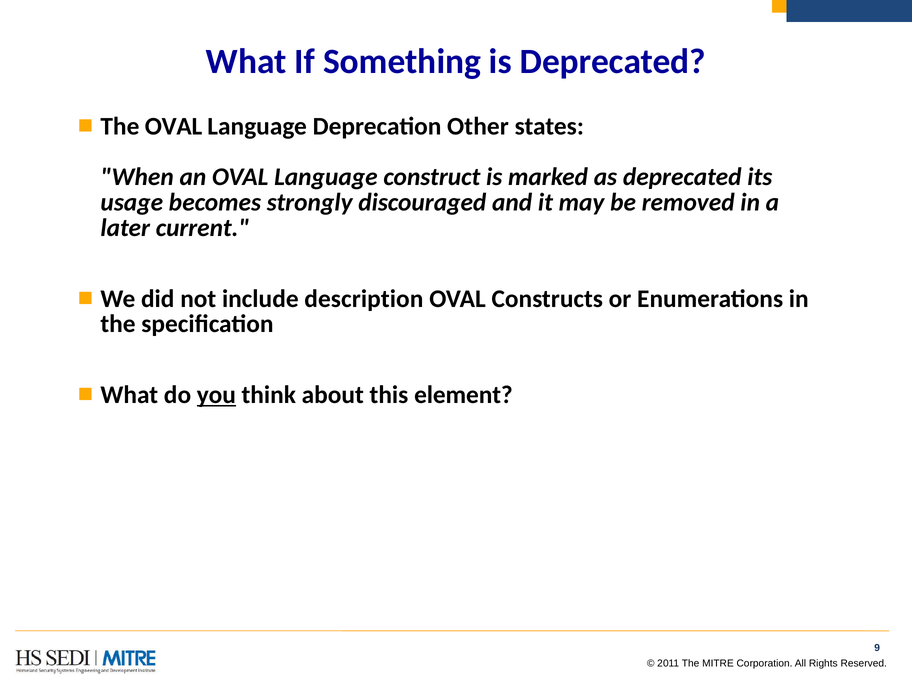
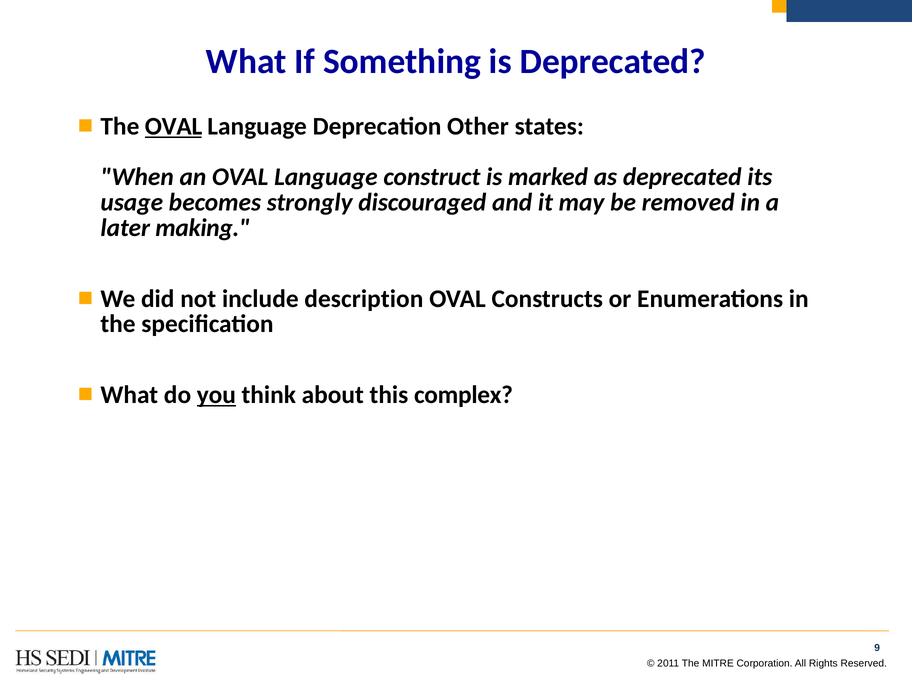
OVAL underline: none -> present (174, 126)
current: current -> making (203, 228)
element: element -> complex (463, 395)
